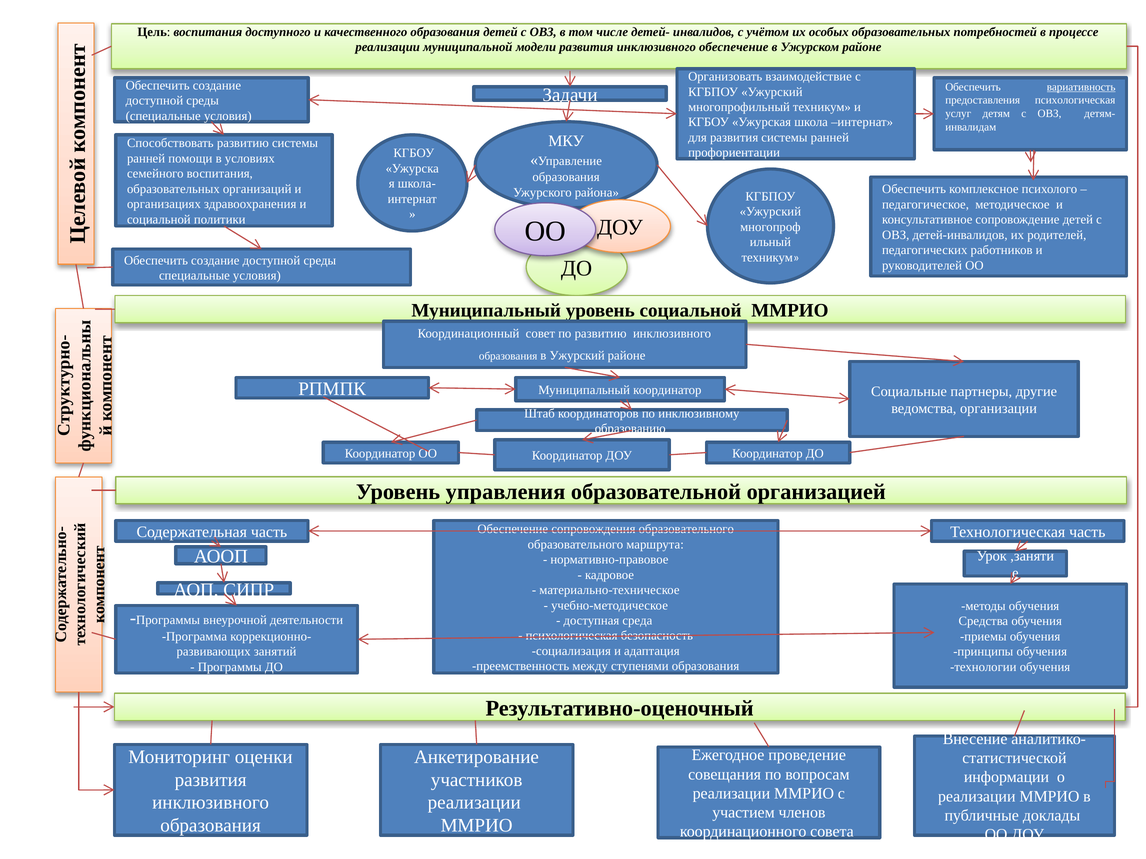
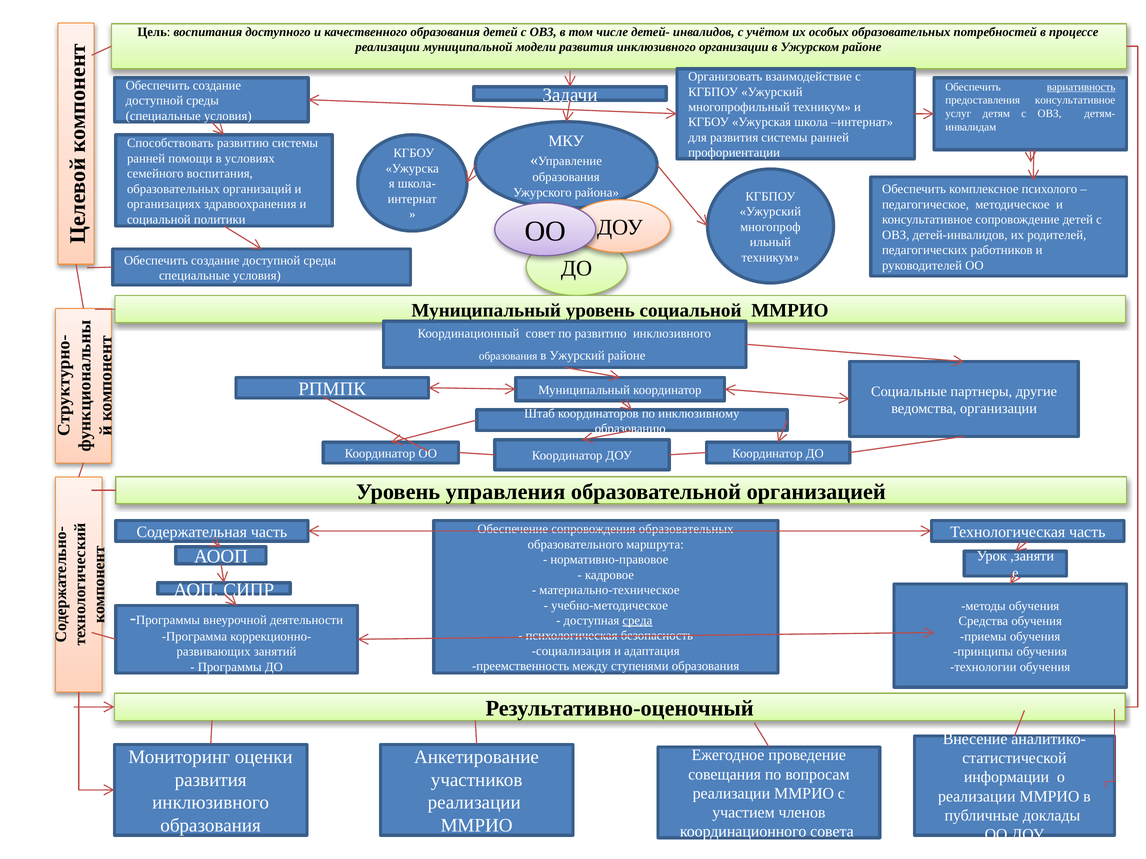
инклюзивного обеспечение: обеспечение -> организации (734, 47)
предоставления психологическая: психологическая -> консультативное (1075, 100)
сопровождения образовательного: образовательного -> образовательных (686, 529)
среда underline: none -> present (637, 621)
